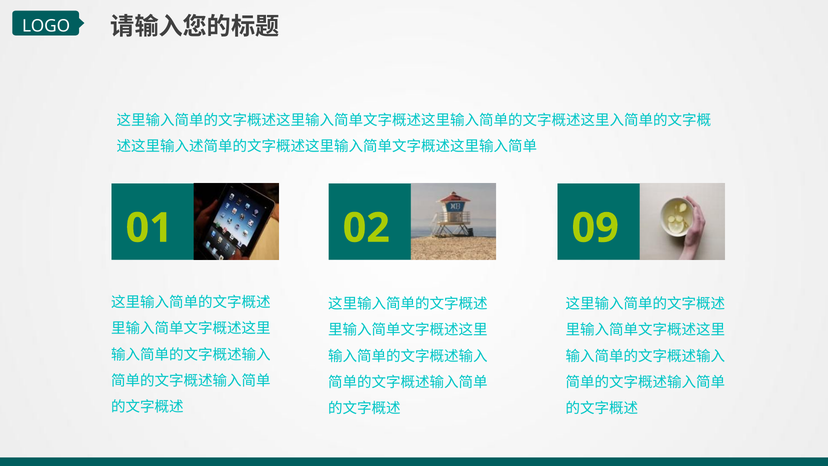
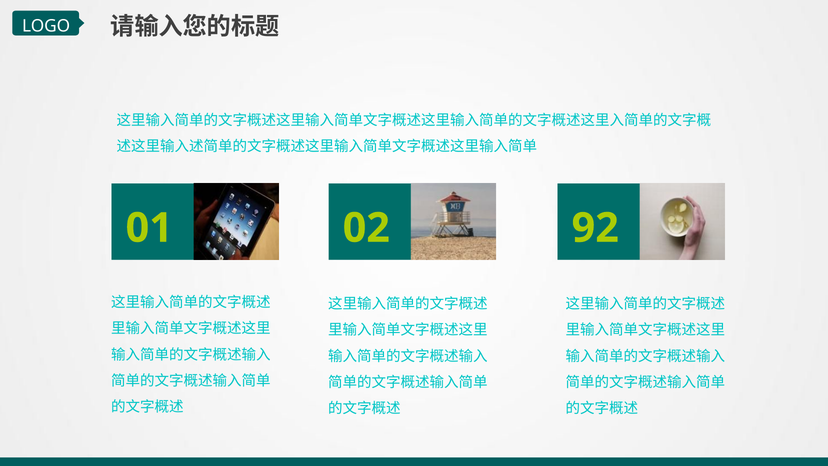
09: 09 -> 92 (595, 228)
